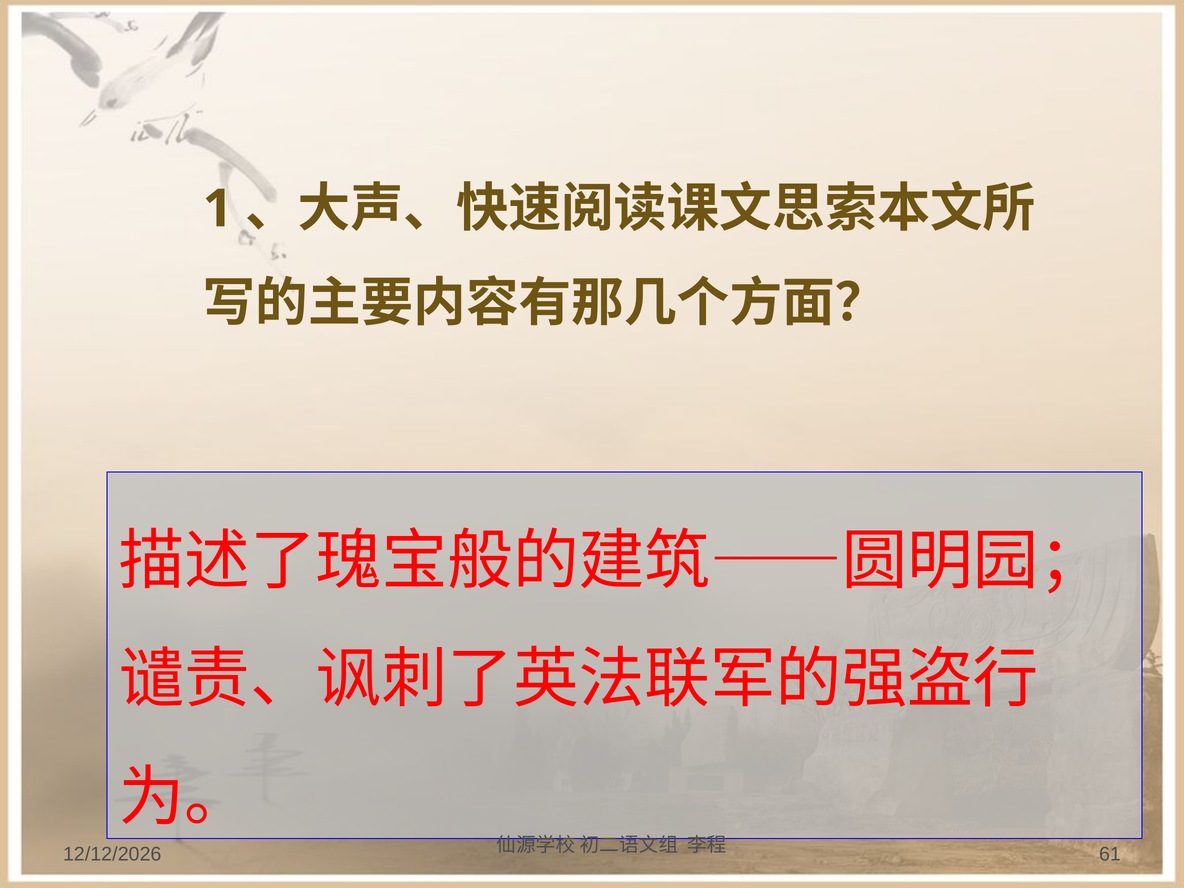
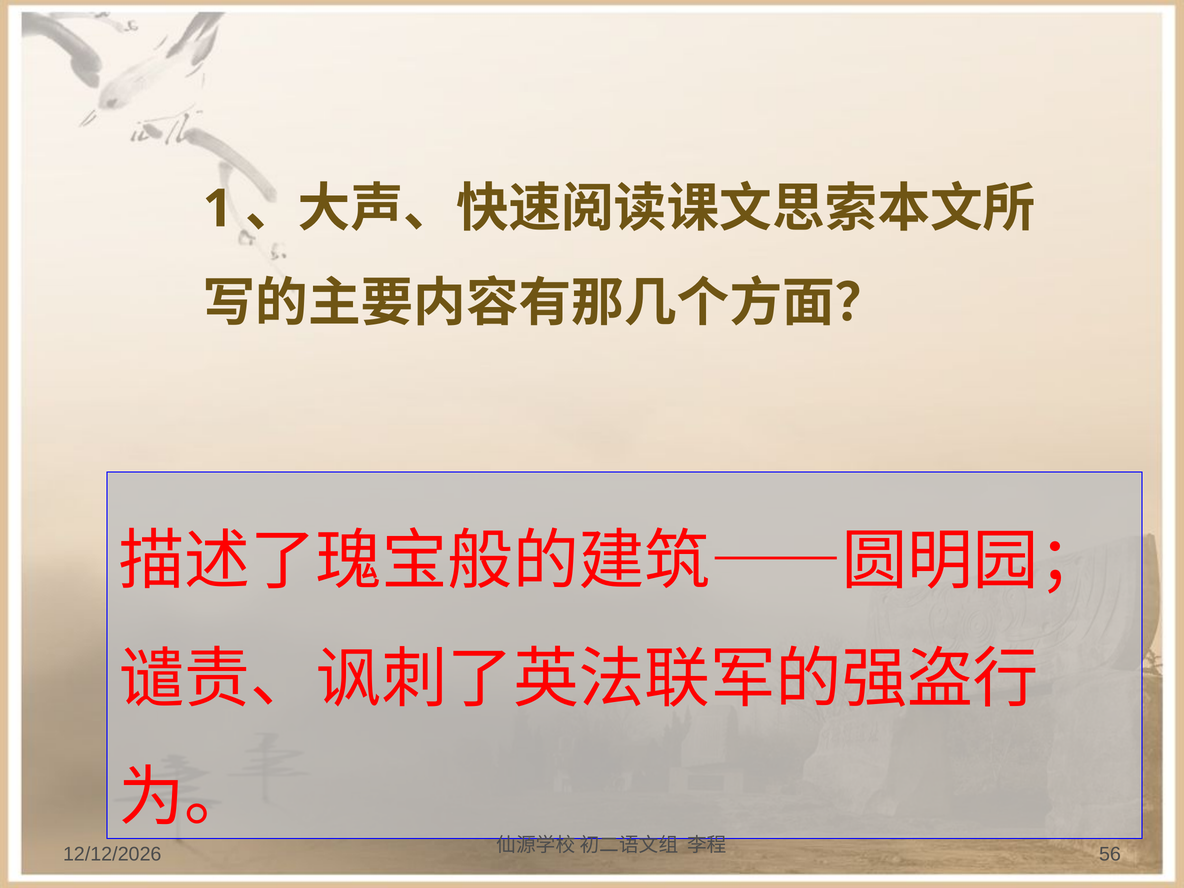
61: 61 -> 56 (1110, 854)
